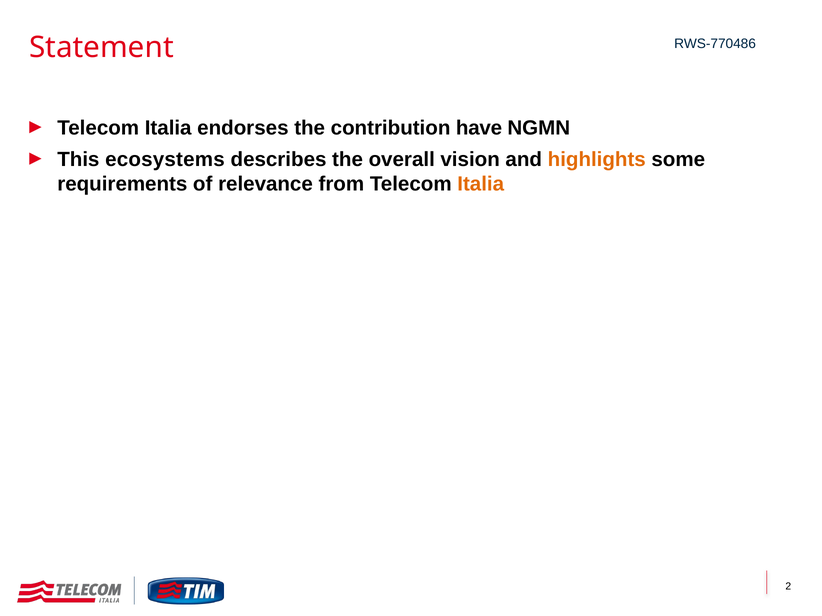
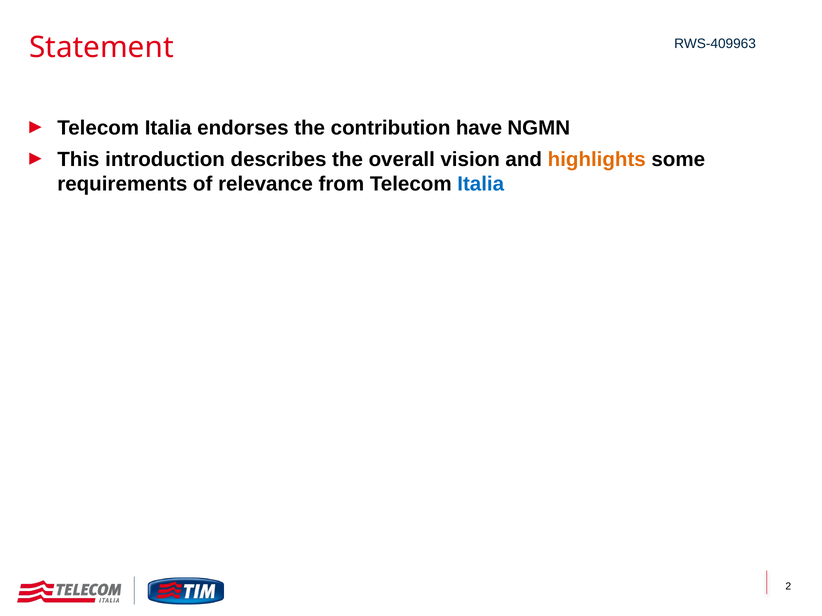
RWS-770486: RWS-770486 -> RWS-409963 (715, 44)
ecosystems: ecosystems -> introduction (165, 159)
Italia colour: orange -> blue (481, 184)
